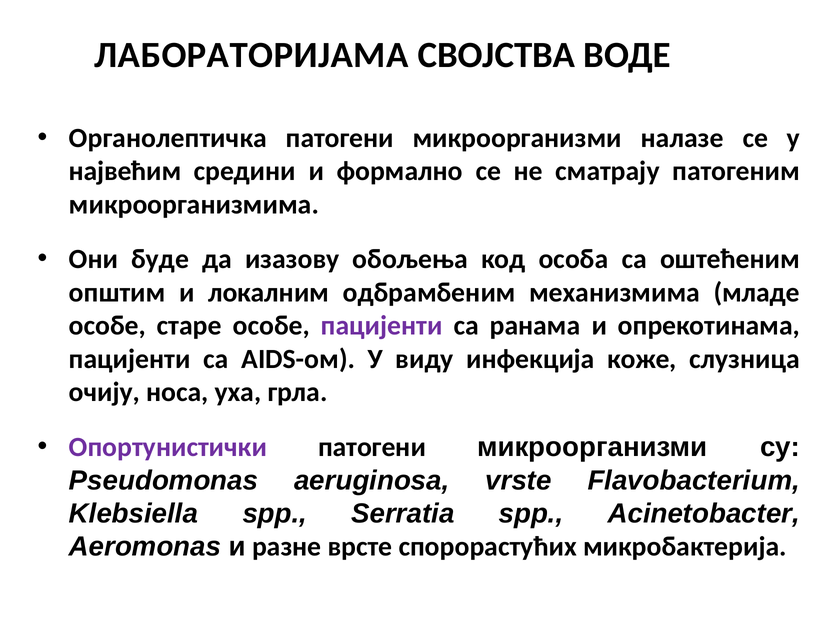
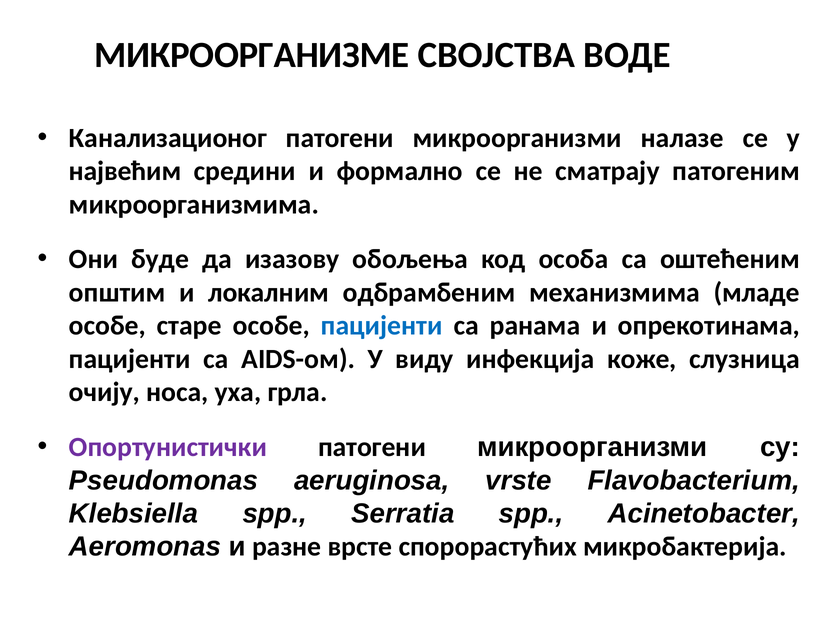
ЛАБОРАТОРИЈАМА: ЛАБОРАТОРИЈАМА -> МИКРООРГАНИЗМЕ (252, 55)
Органолептичка: Органолептичка -> Канализационог (168, 138)
пацијенти colour: purple -> blue (382, 326)
